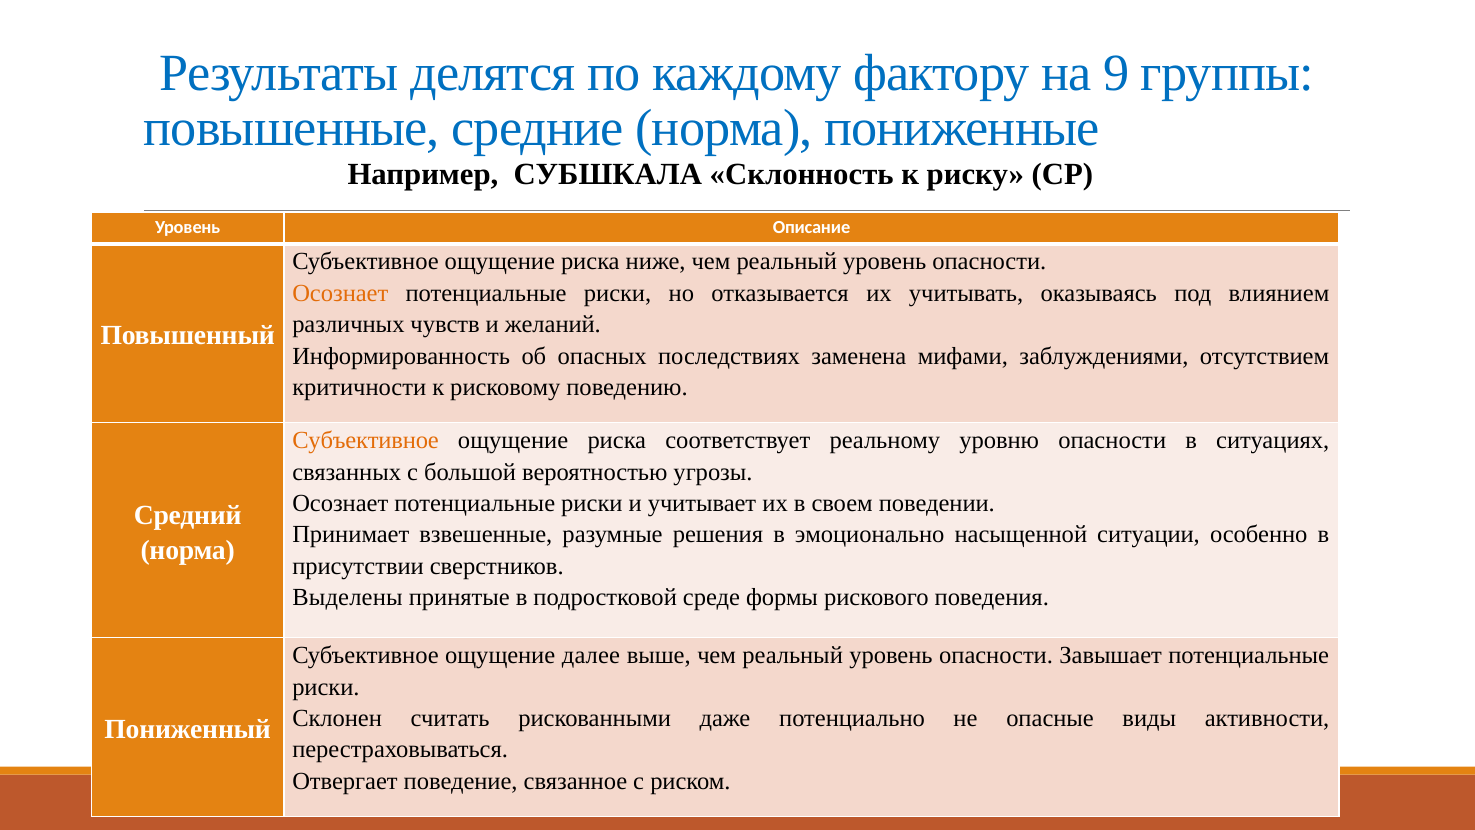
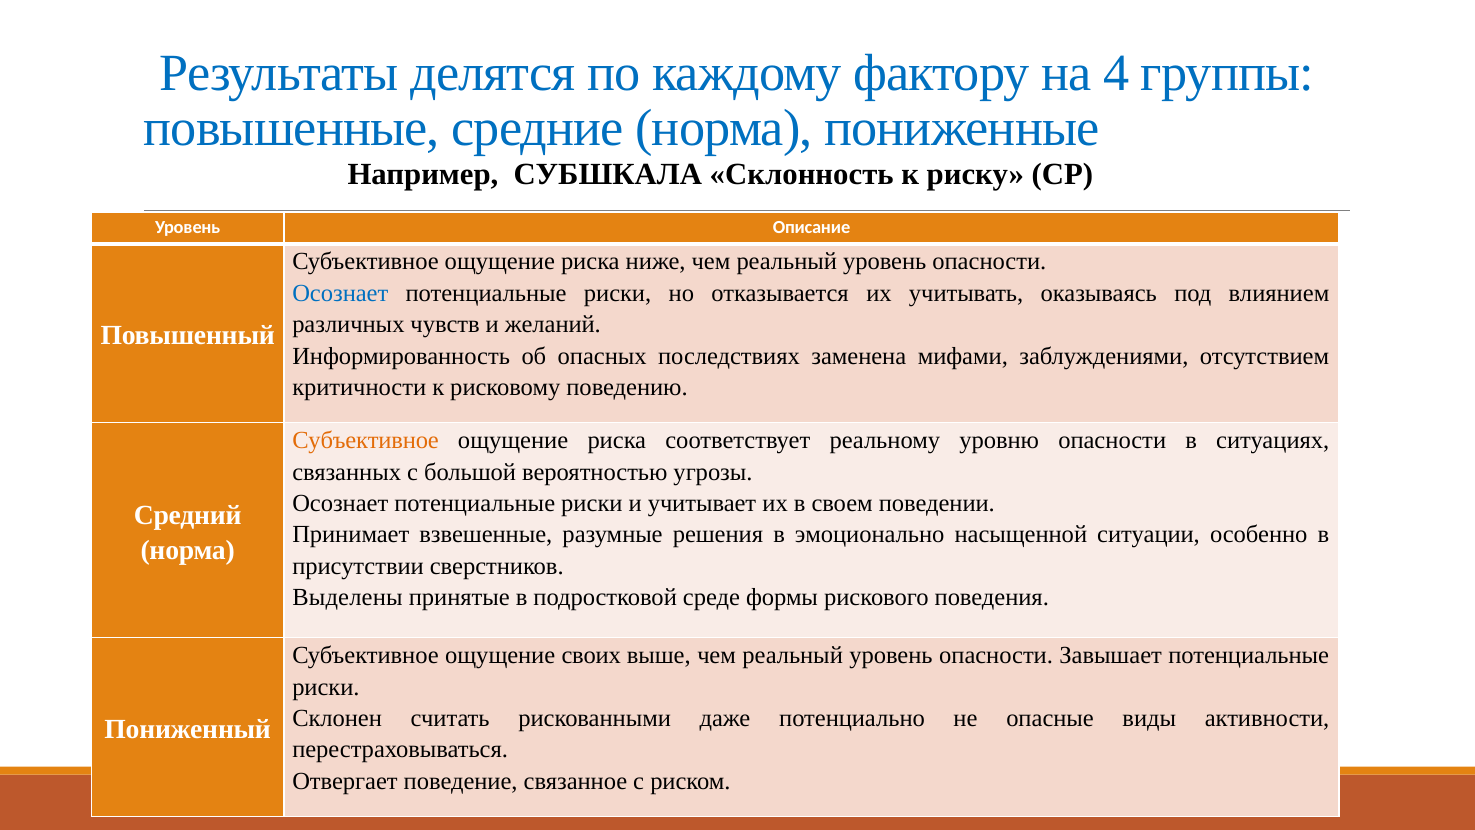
9: 9 -> 4 (1116, 73)
Осознает colour: orange -> blue (340, 293)
далее: далее -> своих (591, 655)
